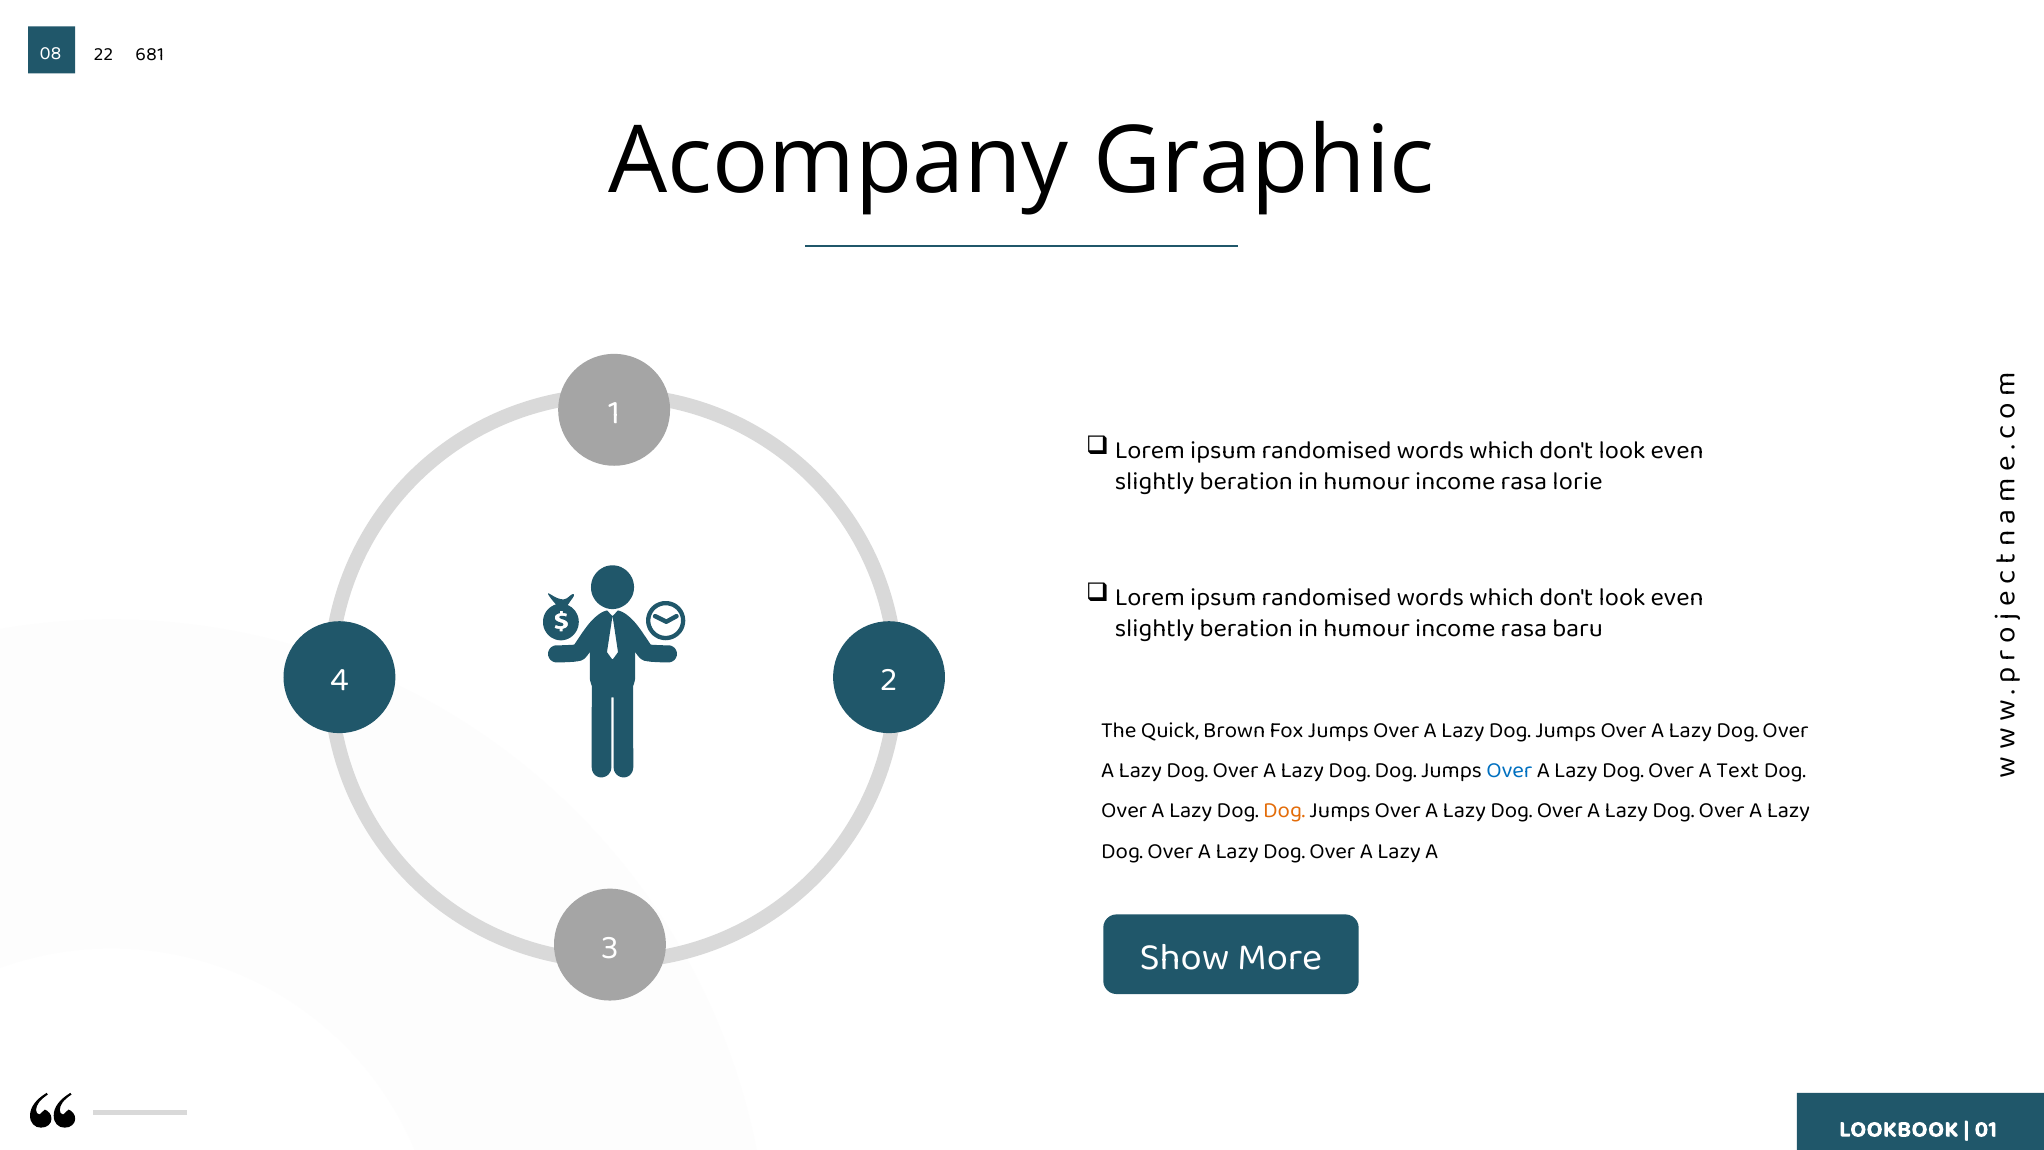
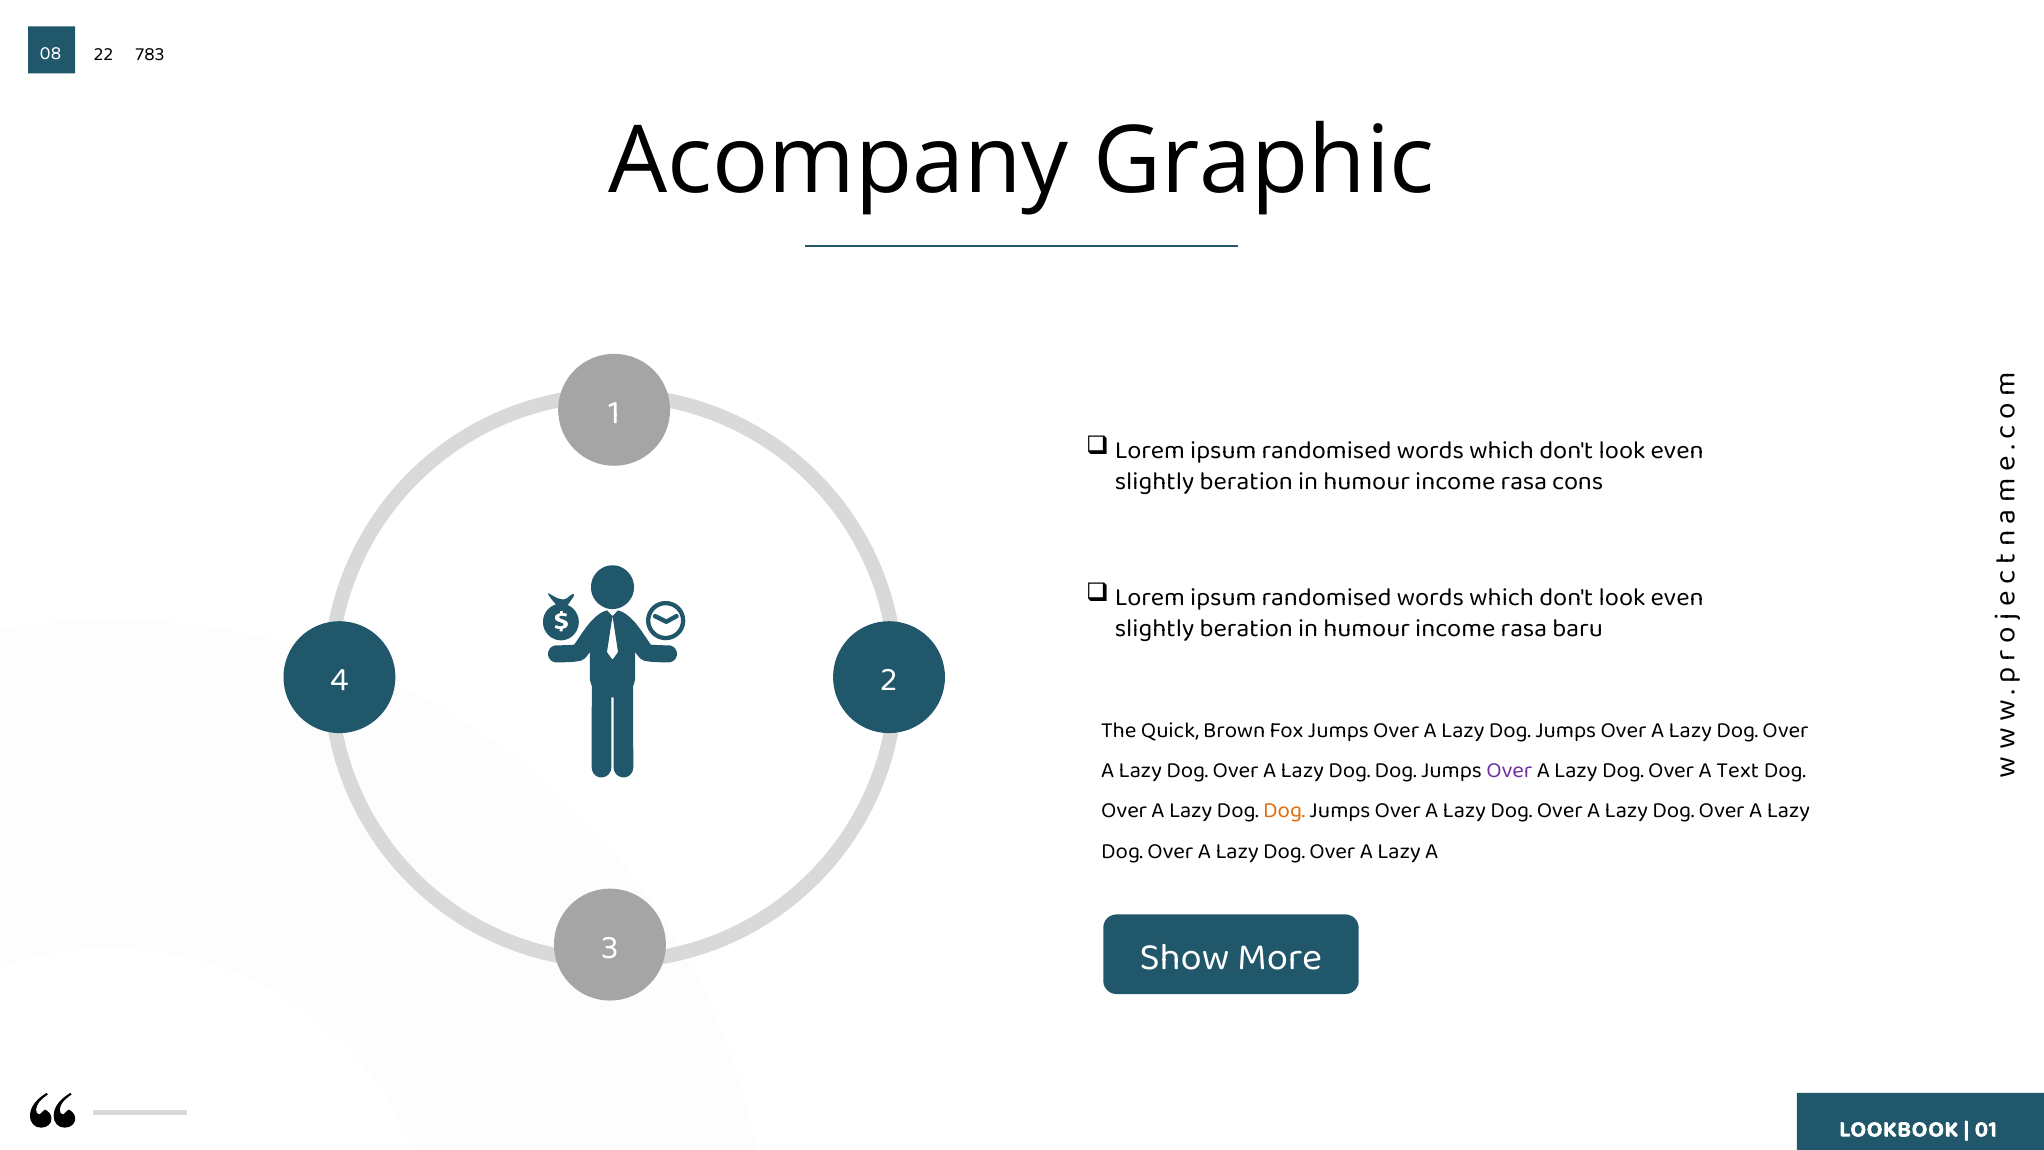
681: 681 -> 783 (150, 54)
lorie: lorie -> cons (1578, 481)
Over colour: blue -> purple (1509, 770)
